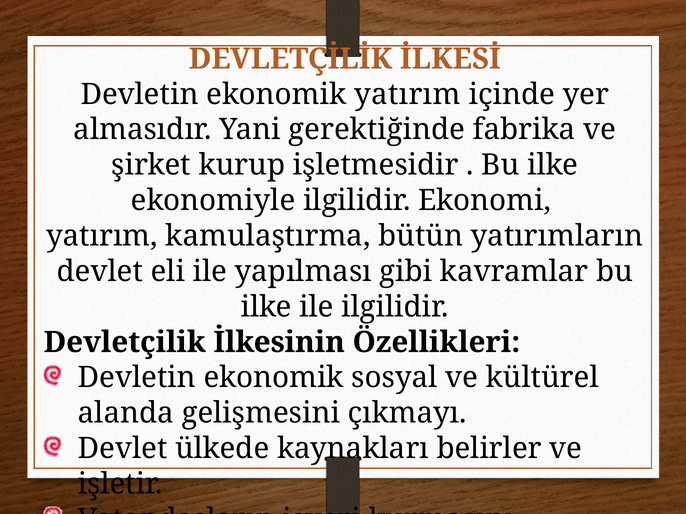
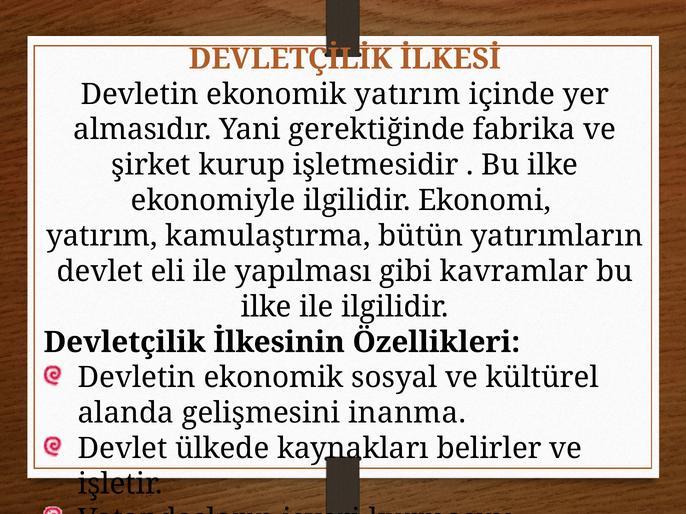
çıkmayı: çıkmayı -> inanma (407, 414)
